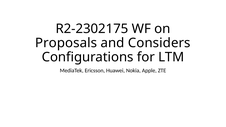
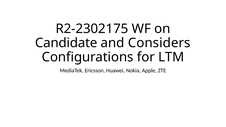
Proposals: Proposals -> Candidate (66, 43)
